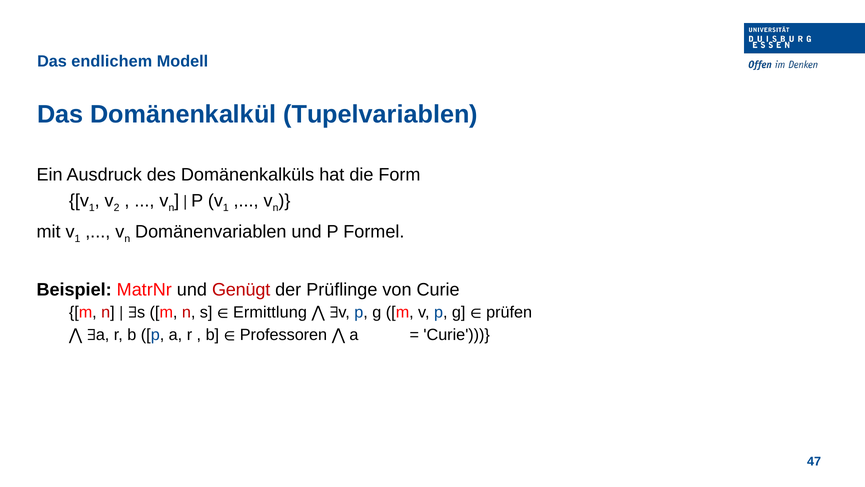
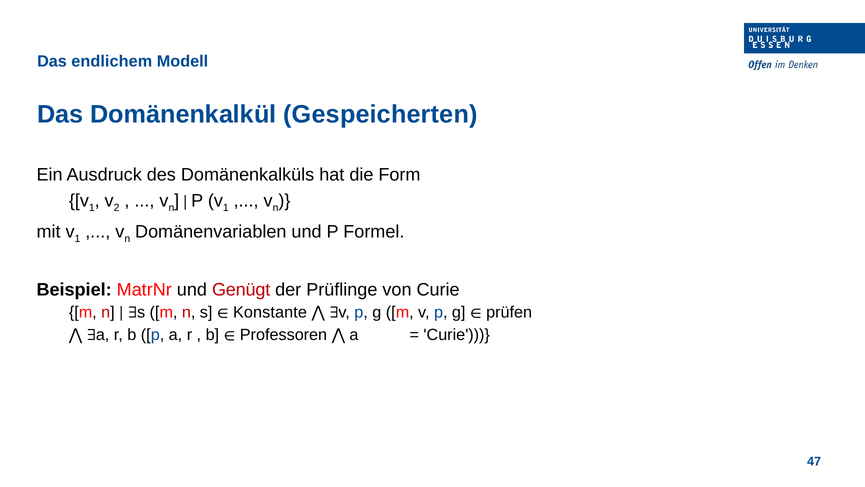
Tupelvariablen: Tupelvariablen -> Gespeicherten (380, 114)
Ermittlung: Ermittlung -> Konstante (270, 312)
